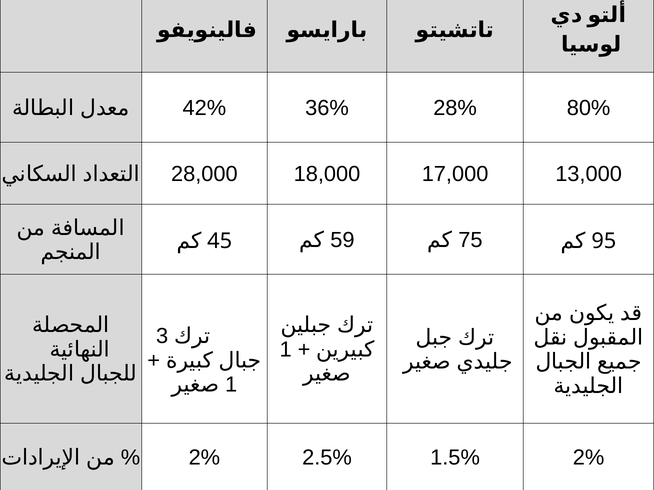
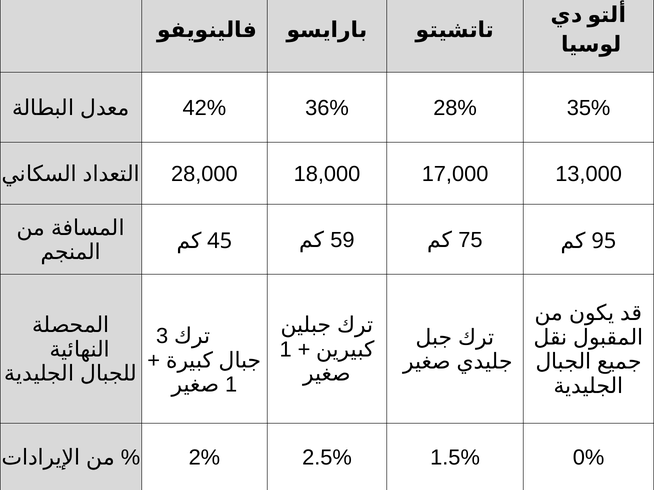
80%: 80% -> 35% (589, 108)
1.5% 2%: 2% -> 0% (589, 458)
